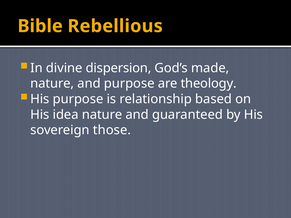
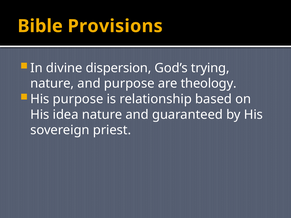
Rebellious: Rebellious -> Provisions (115, 26)
made: made -> trying (210, 68)
those: those -> priest (112, 130)
